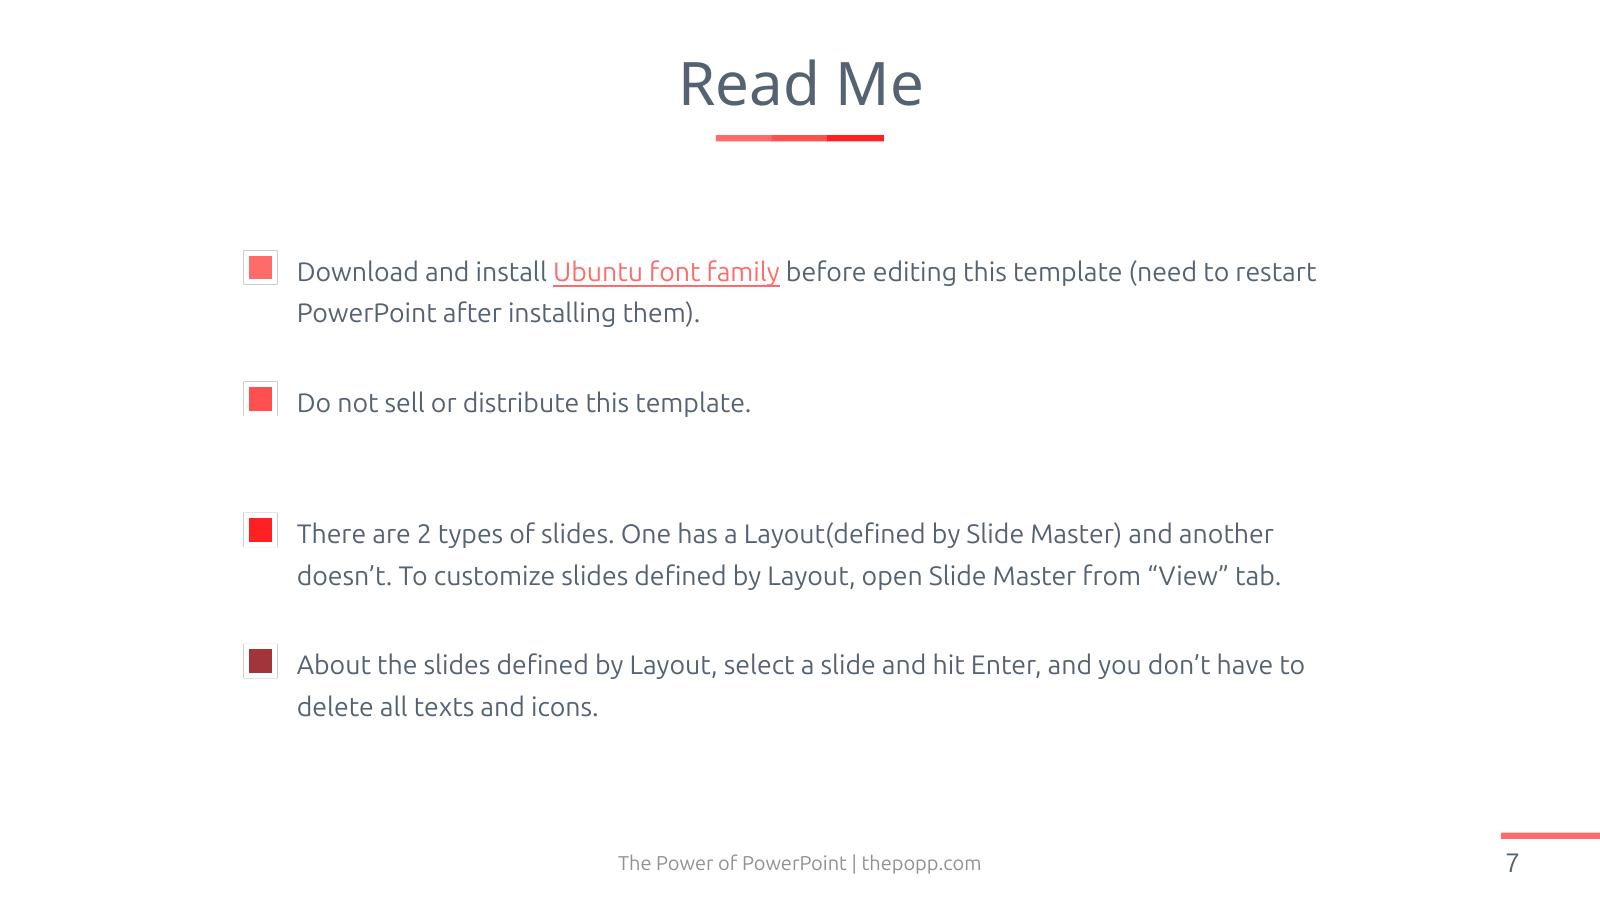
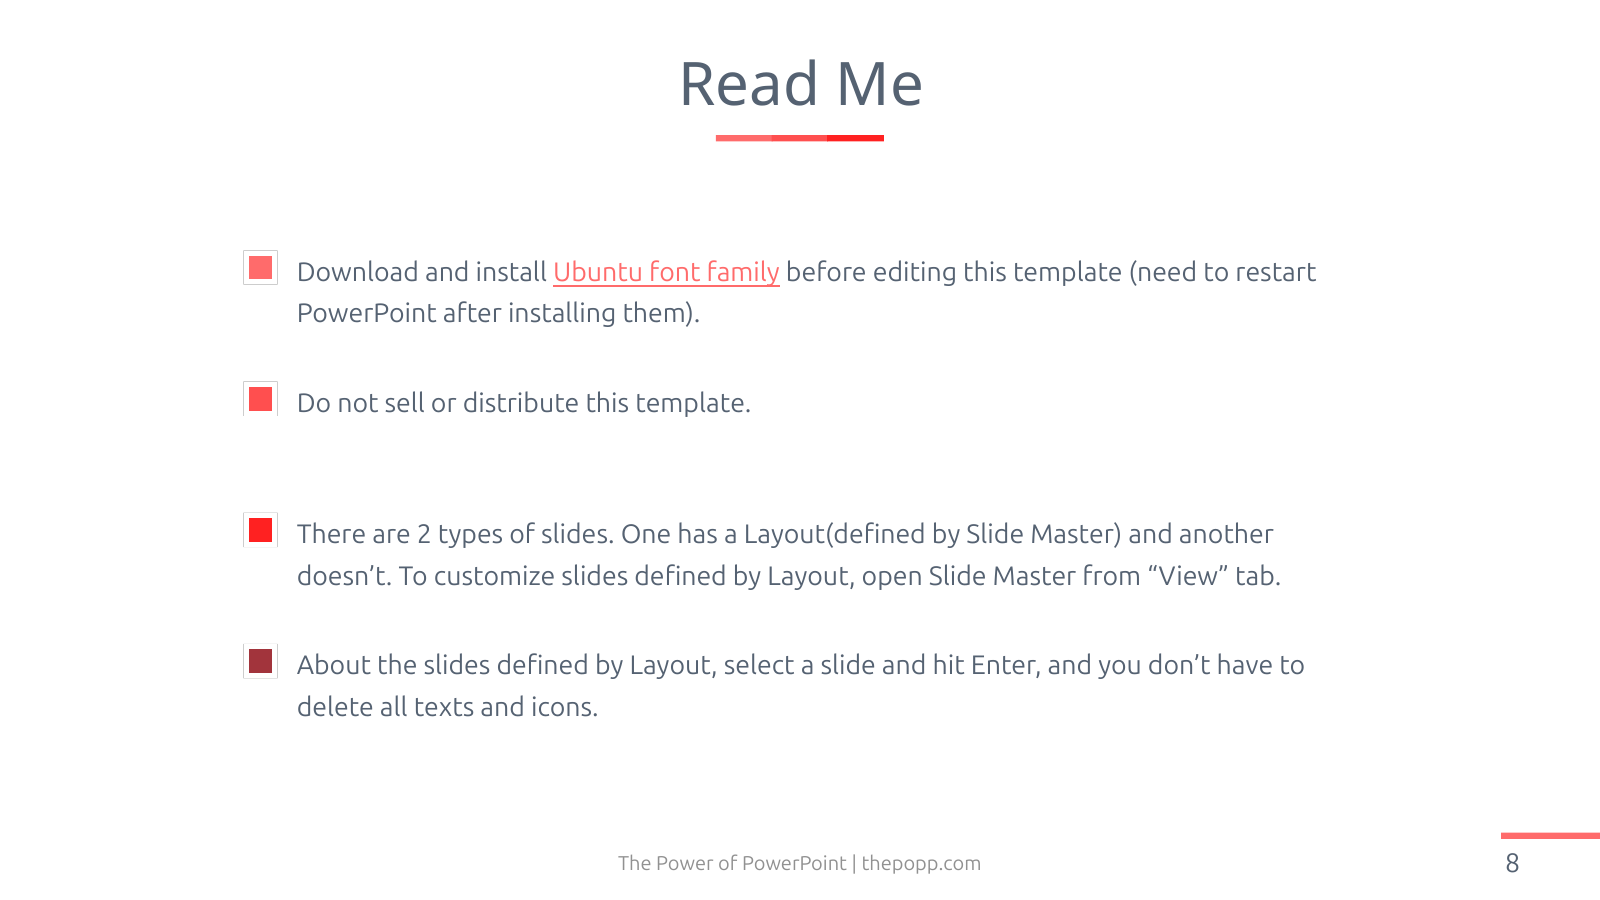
7: 7 -> 8 (1513, 863)
